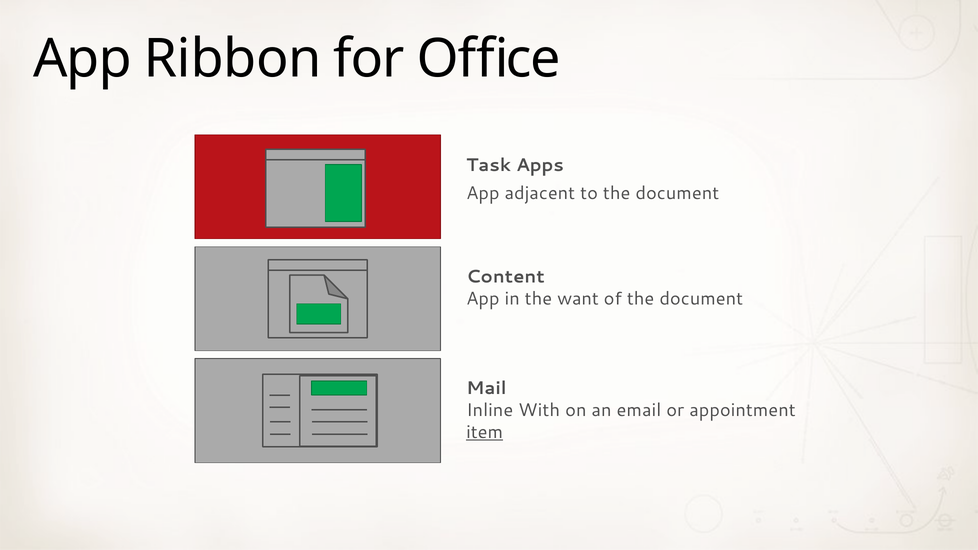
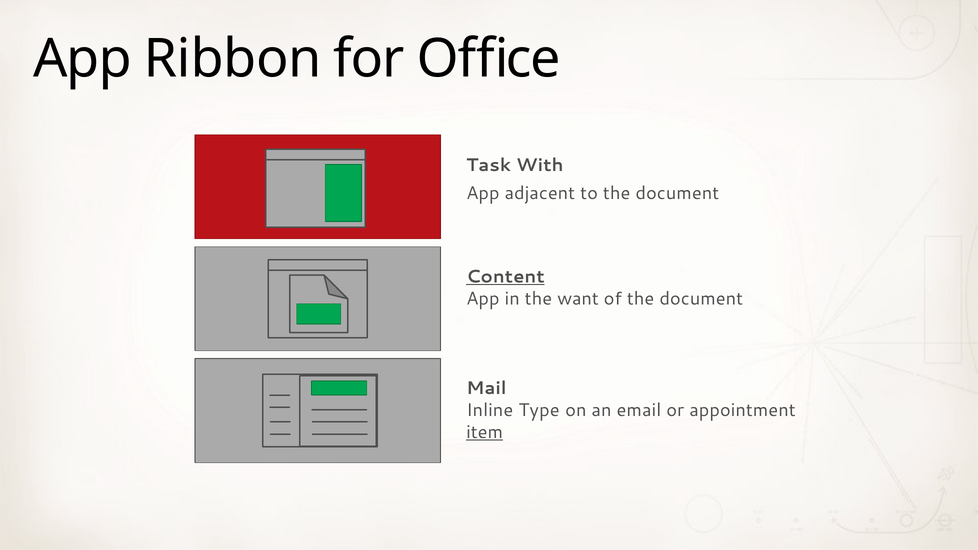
Apps: Apps -> With (540, 165)
Content underline: none -> present (505, 277)
With: With -> Type (539, 410)
